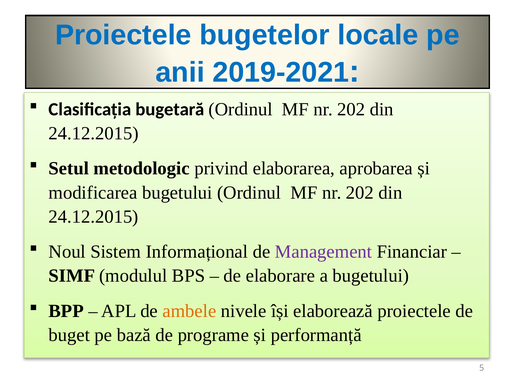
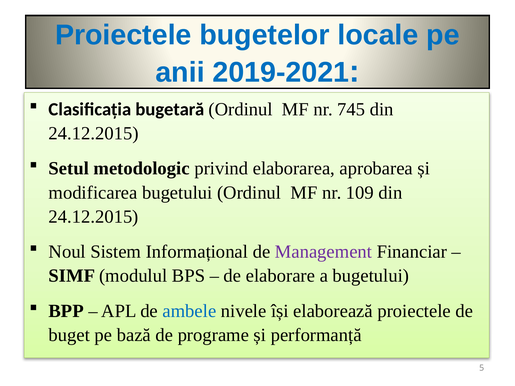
202: 202 -> 745 (351, 109)
202: 202 -> 109 (360, 193)
ambele colour: orange -> blue (189, 311)
